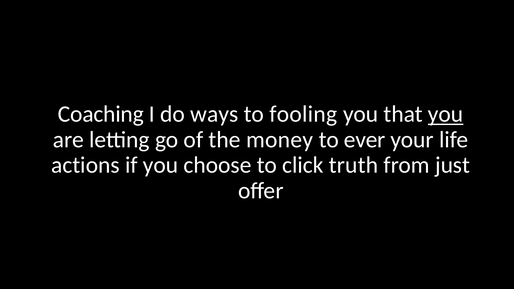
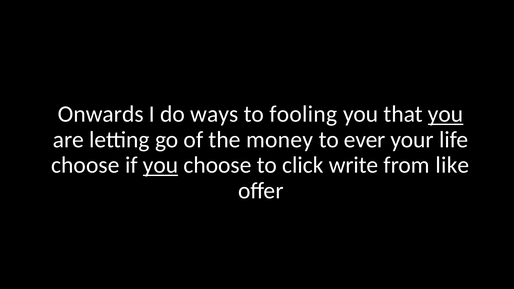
Coaching: Coaching -> Onwards (101, 114)
actions: actions -> choose (85, 165)
you underline: none -> present (161, 165)
truth: truth -> write (354, 165)
just: just -> like (452, 165)
